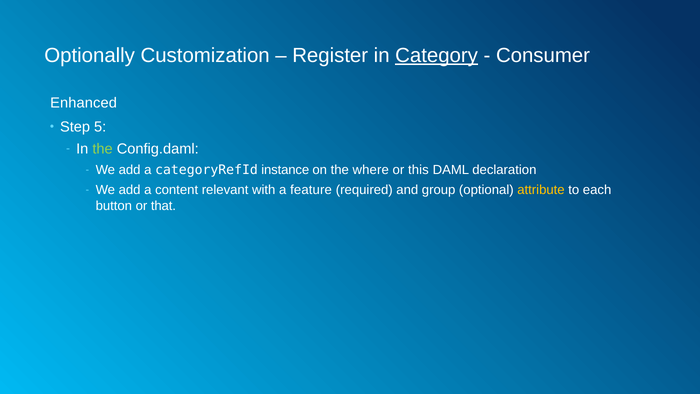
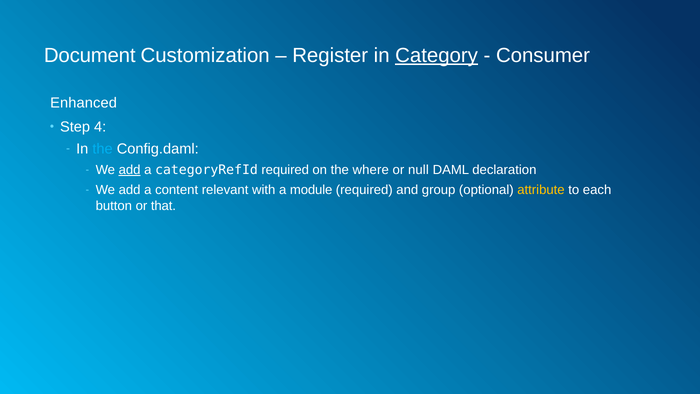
Optionally: Optionally -> Document (90, 55)
5: 5 -> 4 (100, 127)
the colour: light green -> light blue (103, 149)
add underline: none -> present (130, 170)
categoryRefId instance: instance -> required (285, 170)
this: this -> null (418, 170)
feature: feature -> module (311, 190)
